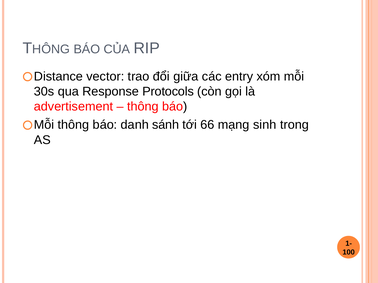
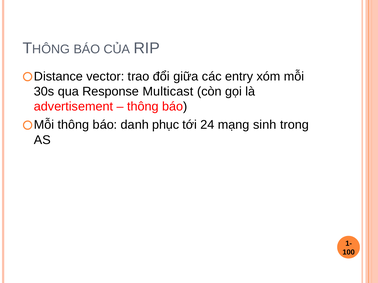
Protocols: Protocols -> Multicast (168, 92)
sánh: sánh -> phục (166, 125)
66: 66 -> 24 (207, 125)
